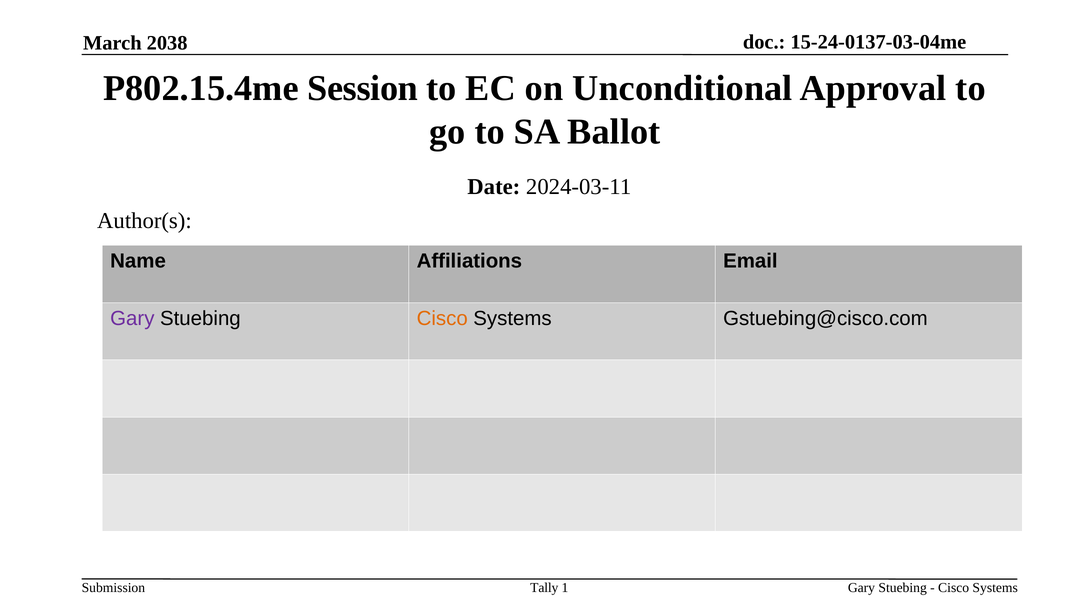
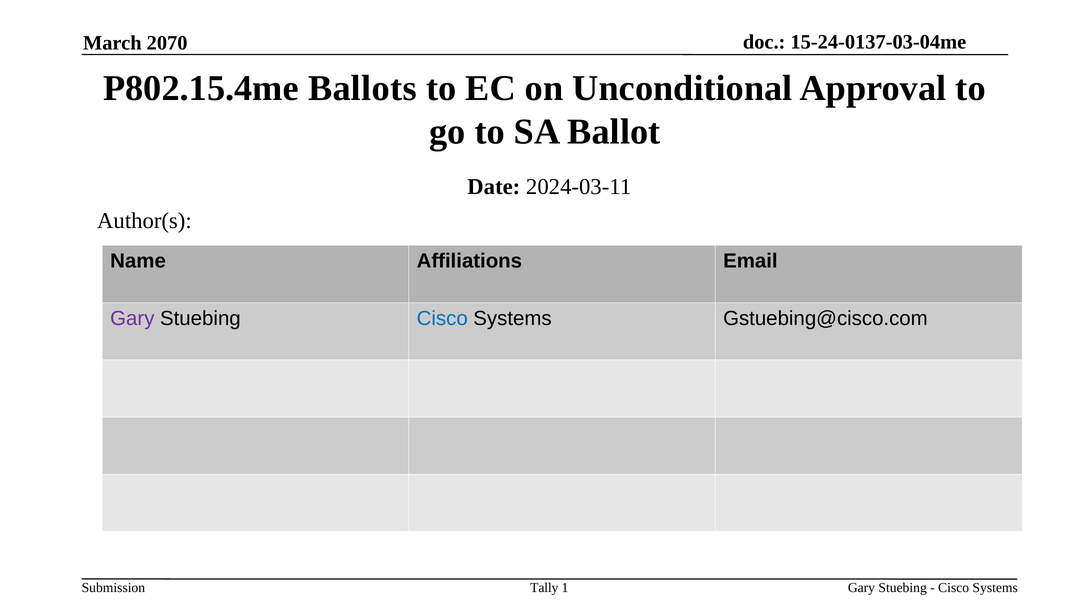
2038: 2038 -> 2070 (167, 43)
Session: Session -> Ballots (362, 88)
Cisco colour: orange -> blue (442, 318)
